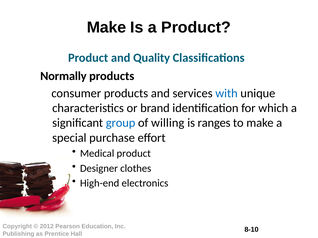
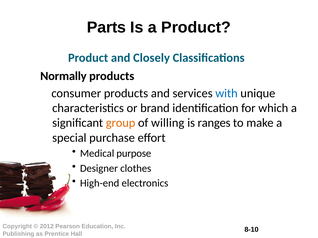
Make: Make -> Parts (107, 27)
Quality: Quality -> Closely (152, 58)
group colour: blue -> orange (121, 123)
Medical product: product -> purpose (134, 154)
